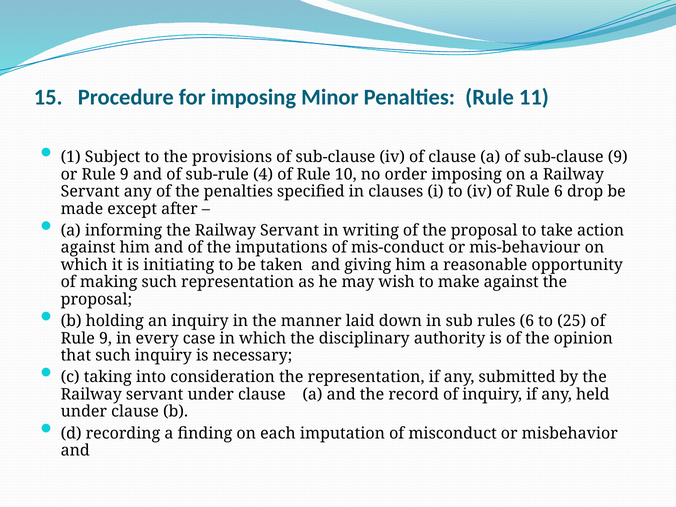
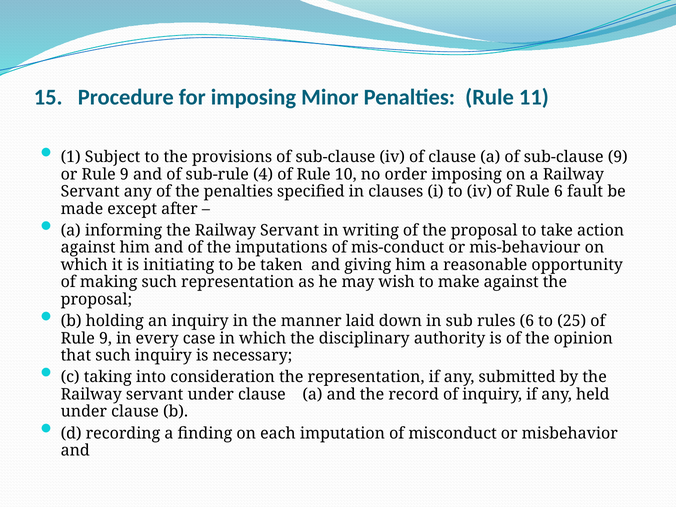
drop: drop -> fault (585, 192)
